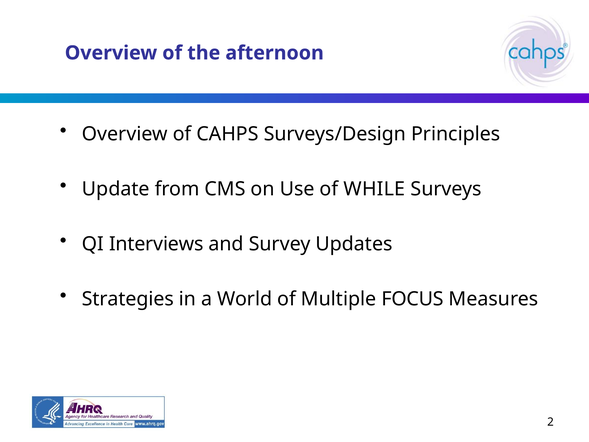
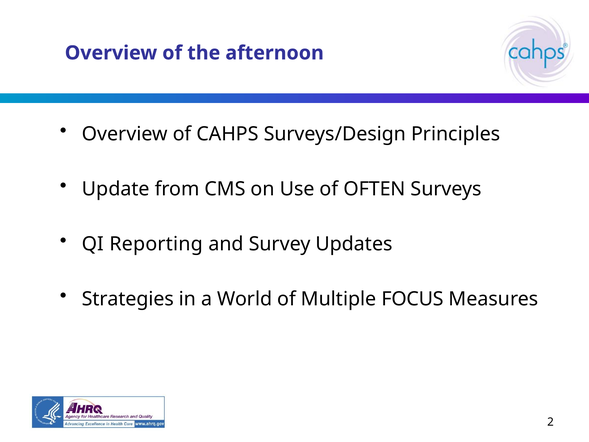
WHILE: WHILE -> OFTEN (374, 189)
Interviews: Interviews -> Reporting (156, 244)
